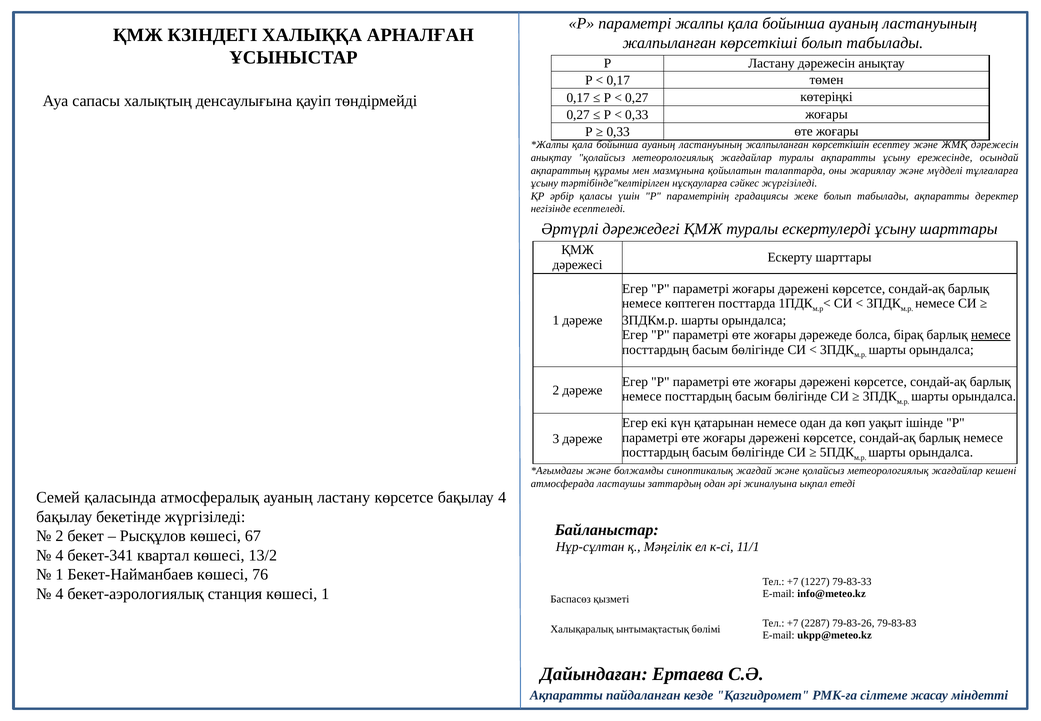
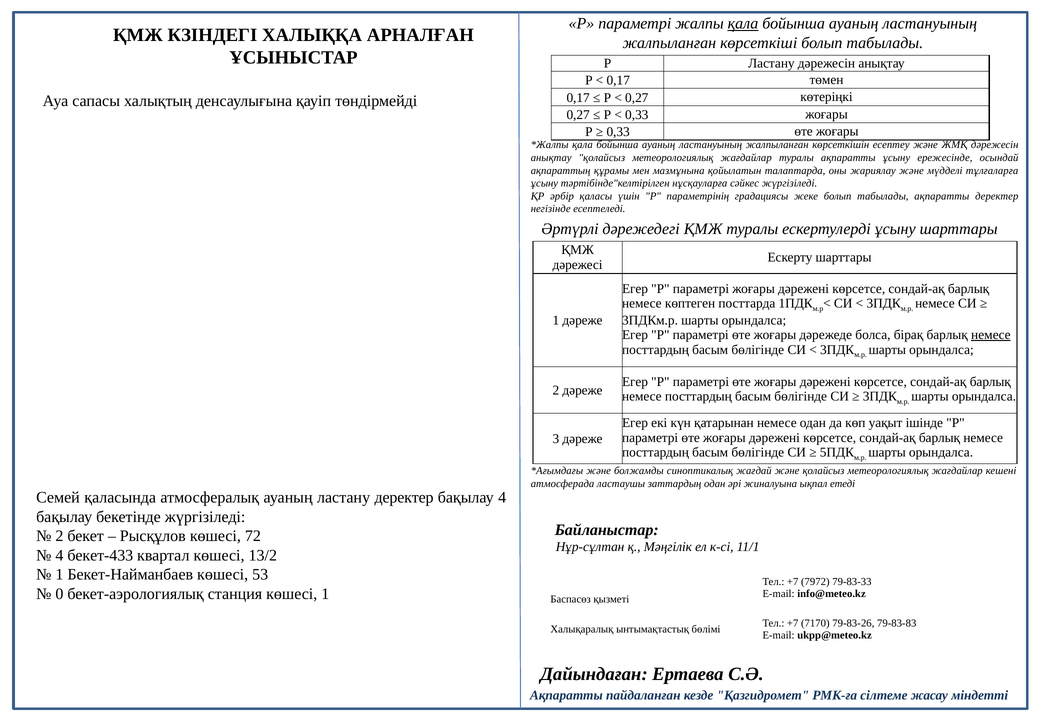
қала underline: none -> present (743, 24)
ластану көрсетсе: көрсетсе -> деректер (404, 497)
67: 67 -> 72 (253, 536)
бекет-341: бекет-341 -> бекет-433 (100, 555)
76: 76 -> 53 (260, 574)
1227: 1227 -> 7972 (815, 581)
4: 4 -> 0 (59, 594)
2287: 2287 -> 7170 (815, 623)
